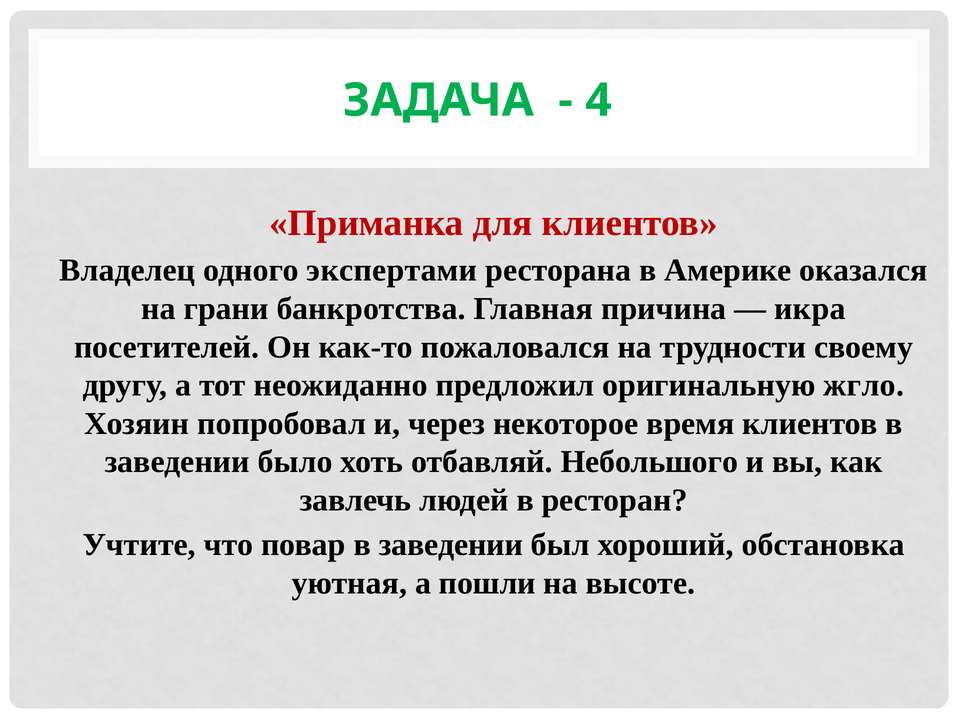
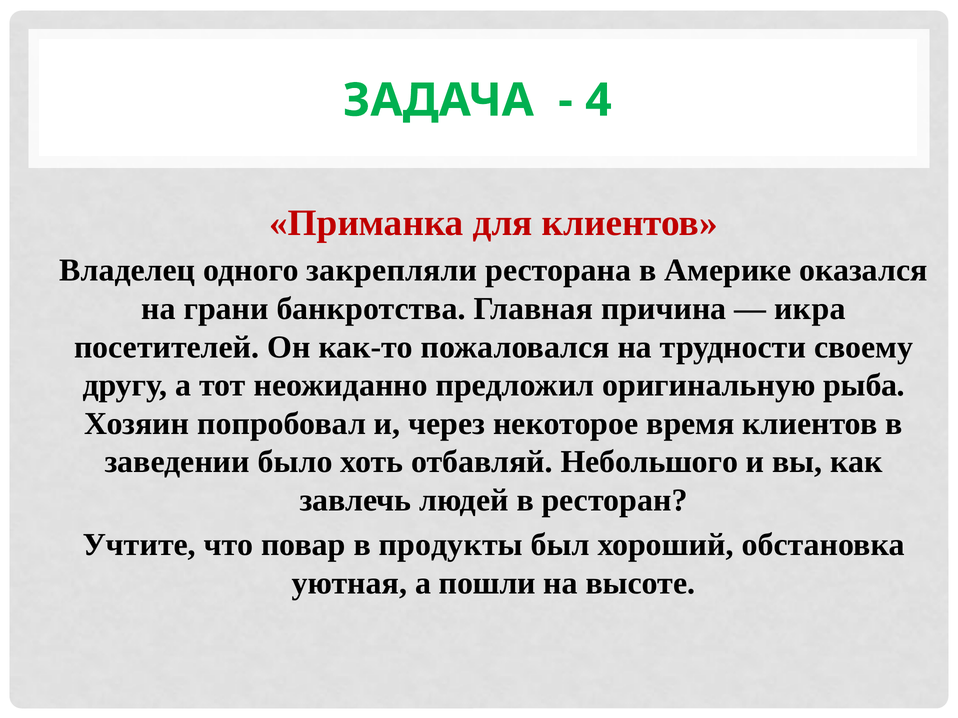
экспертами: экспертами -> закрепляли (392, 271)
жгло: жгло -> рыба (864, 386)
повар в заведении: заведении -> продукты (451, 545)
